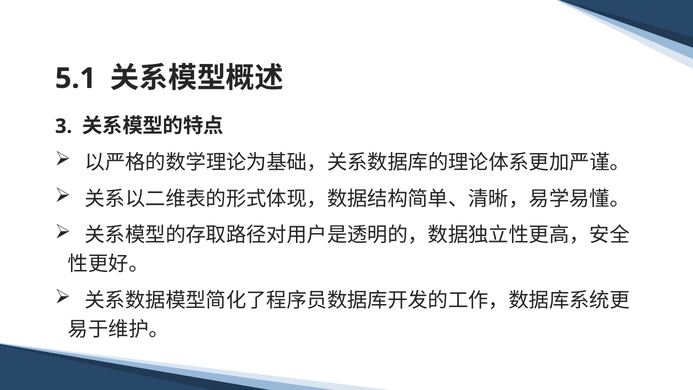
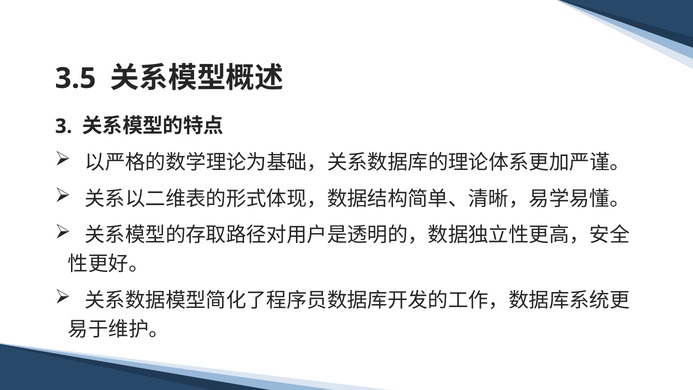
5.1: 5.1 -> 3.5 (76, 78)
